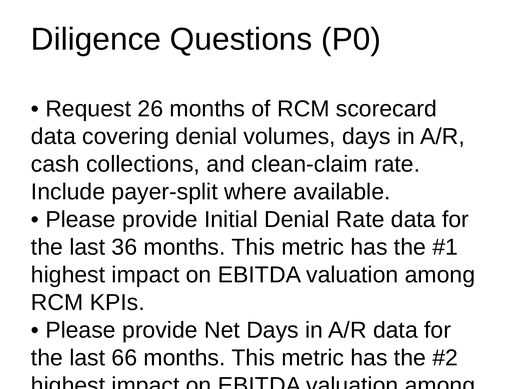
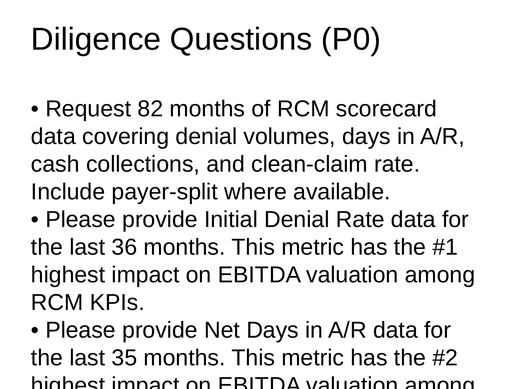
26: 26 -> 82 (150, 109)
66: 66 -> 35 (124, 357)
